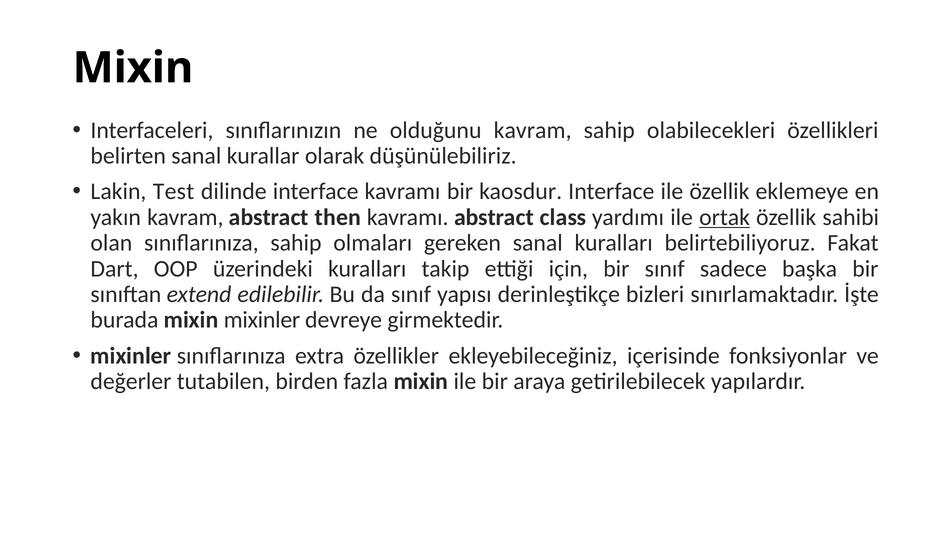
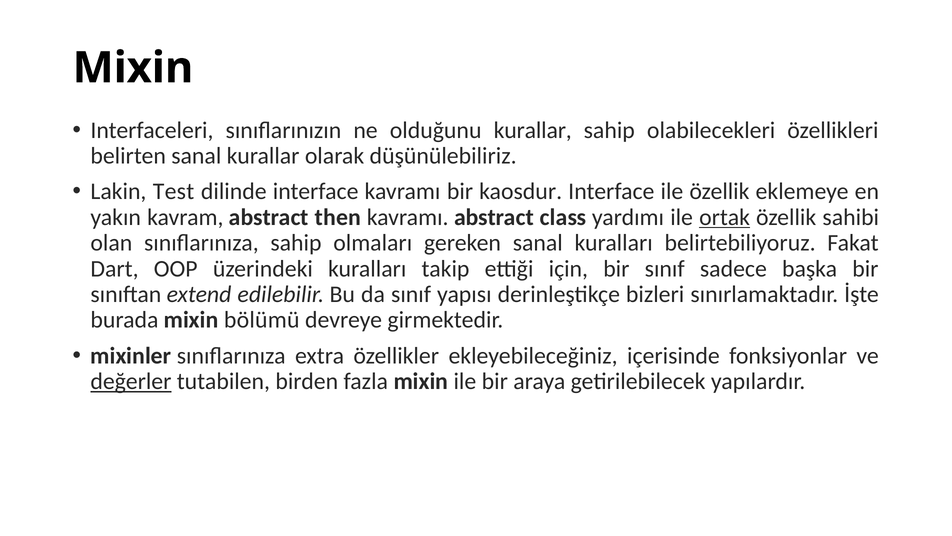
olduğunu kavram: kavram -> kurallar (533, 130)
mixin mixinler: mixinler -> bölümü (262, 320)
değerler underline: none -> present (131, 381)
